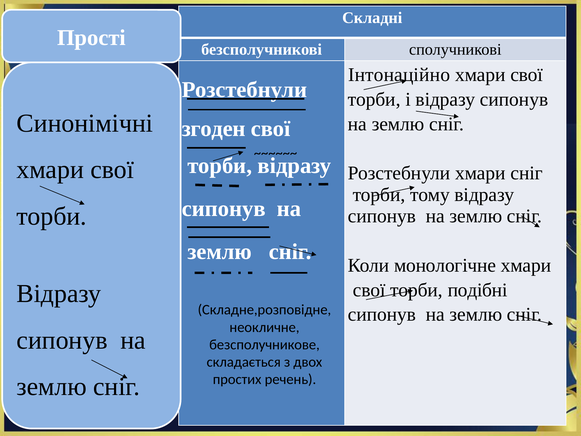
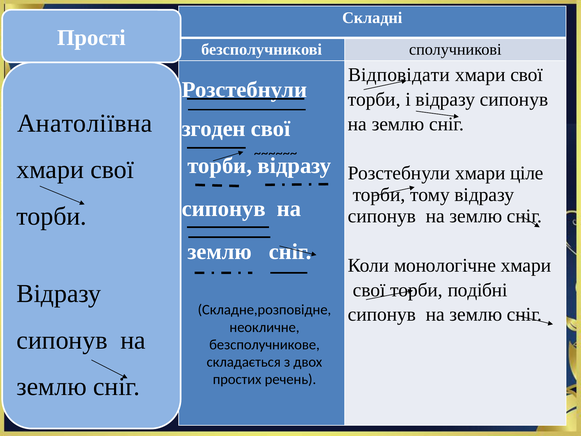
Інтонаційно: Інтонаційно -> Відповідати (399, 75)
Синонімічні: Синонімічні -> Анатоліївна (85, 123)
хмари сніг: сніг -> ціле (527, 173)
